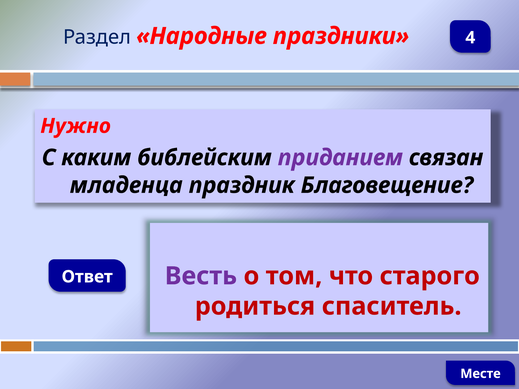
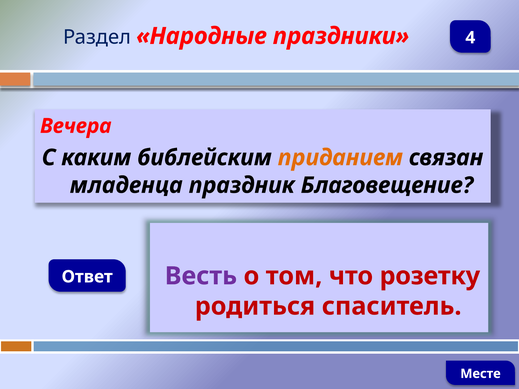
Нужно: Нужно -> Вечера (76, 126)
приданием colour: purple -> orange (340, 158)
старого: старого -> розетку (430, 276)
